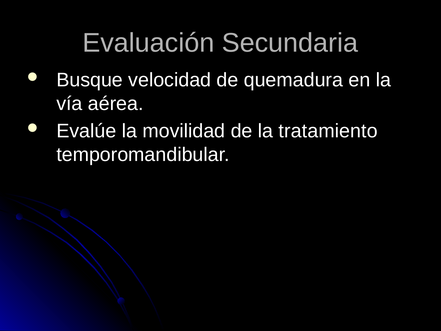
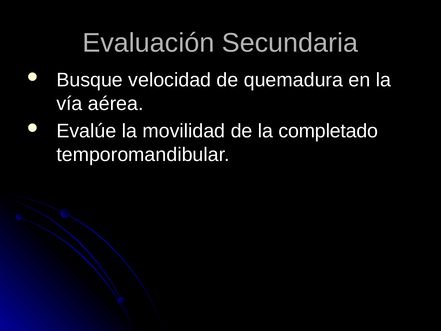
tratamiento: tratamiento -> completado (328, 131)
